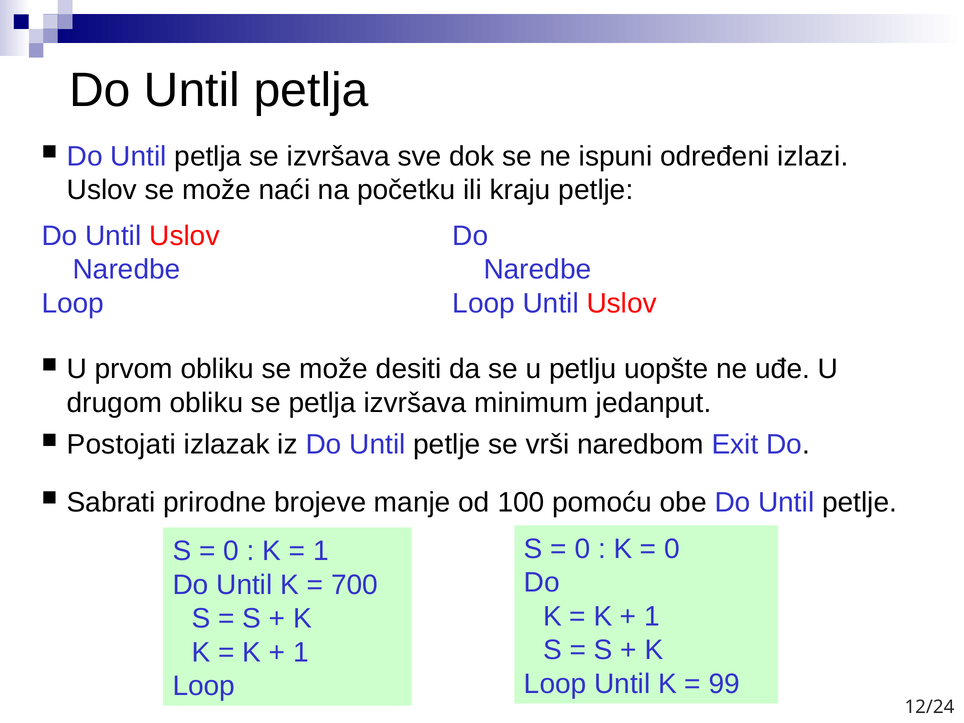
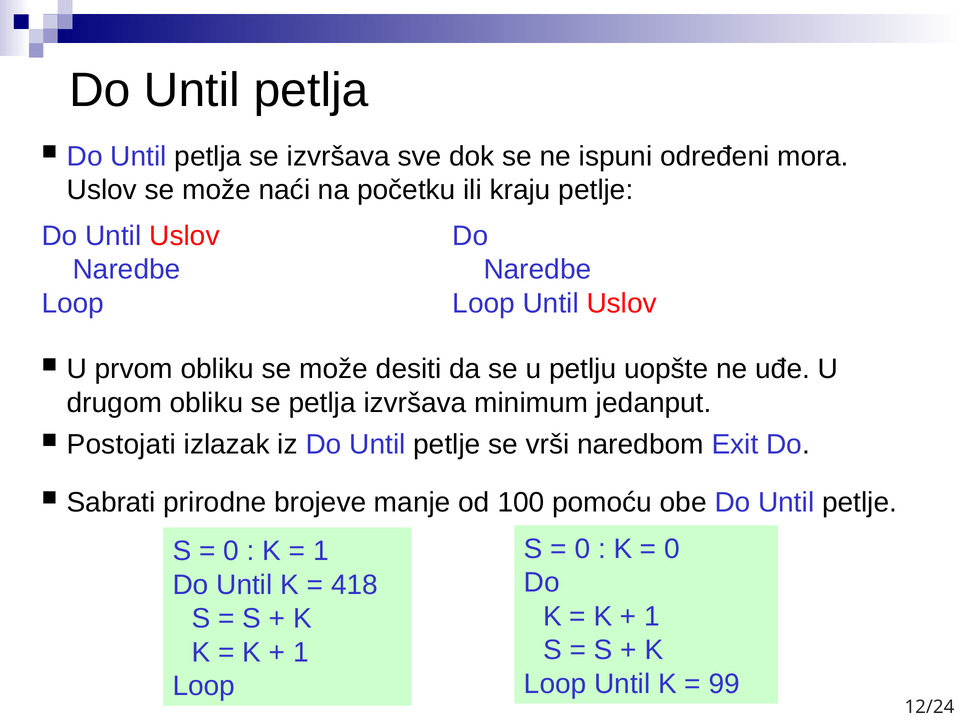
izlazi: izlazi -> mora (813, 156)
700: 700 -> 418 (354, 585)
